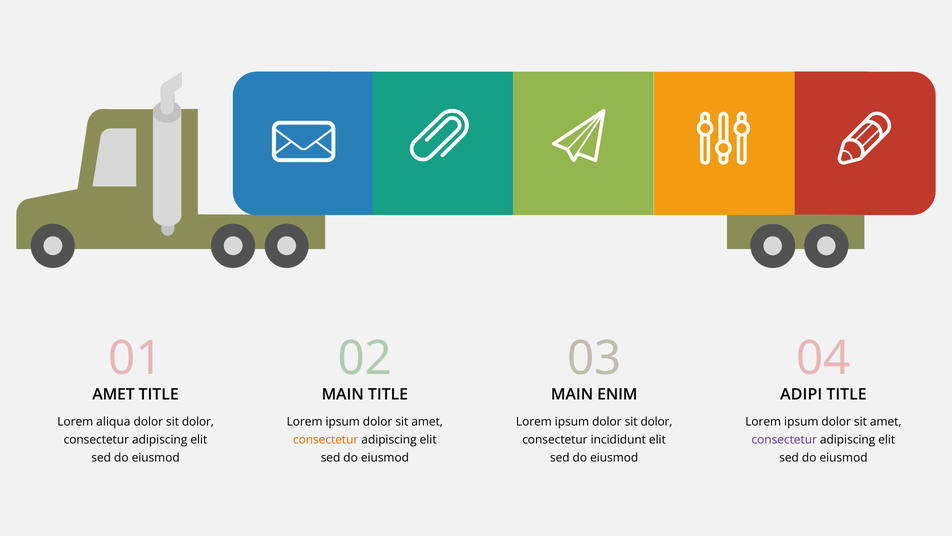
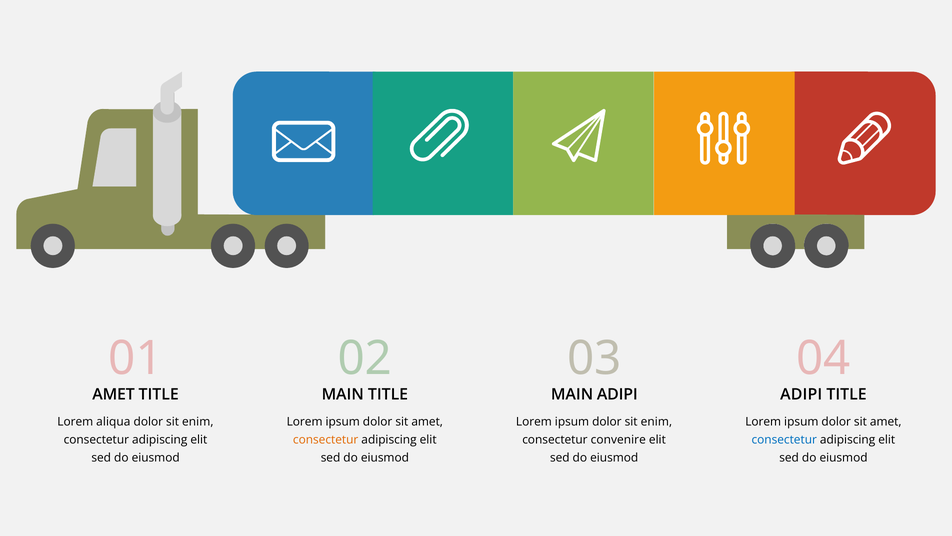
MAIN ENIM: ENIM -> ADIPI (617, 394)
dolor: dolor -> enim (198, 422)
ipsum dolor sit dolor: dolor -> enim (656, 422)
incididunt: incididunt -> convenire (618, 439)
consectetur colour: purple -> blue (784, 439)
